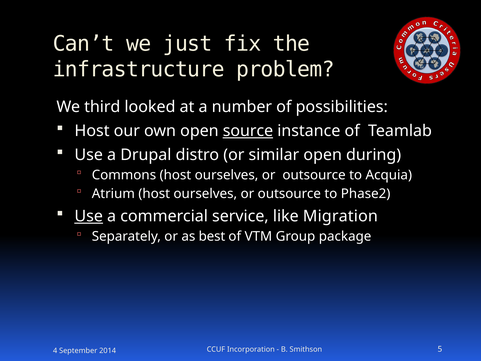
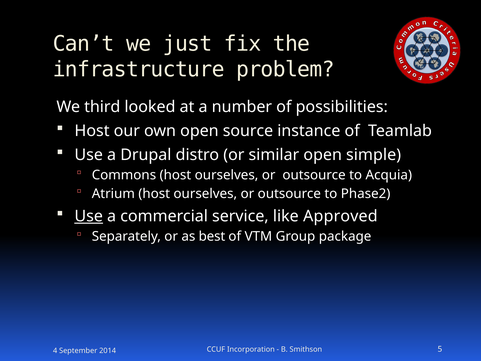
source underline: present -> none (248, 131)
during: during -> simple (374, 155)
Migration: Migration -> Approved (340, 216)
